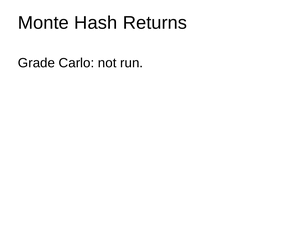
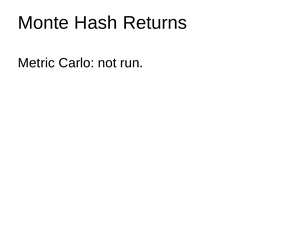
Grade: Grade -> Metric (36, 63)
